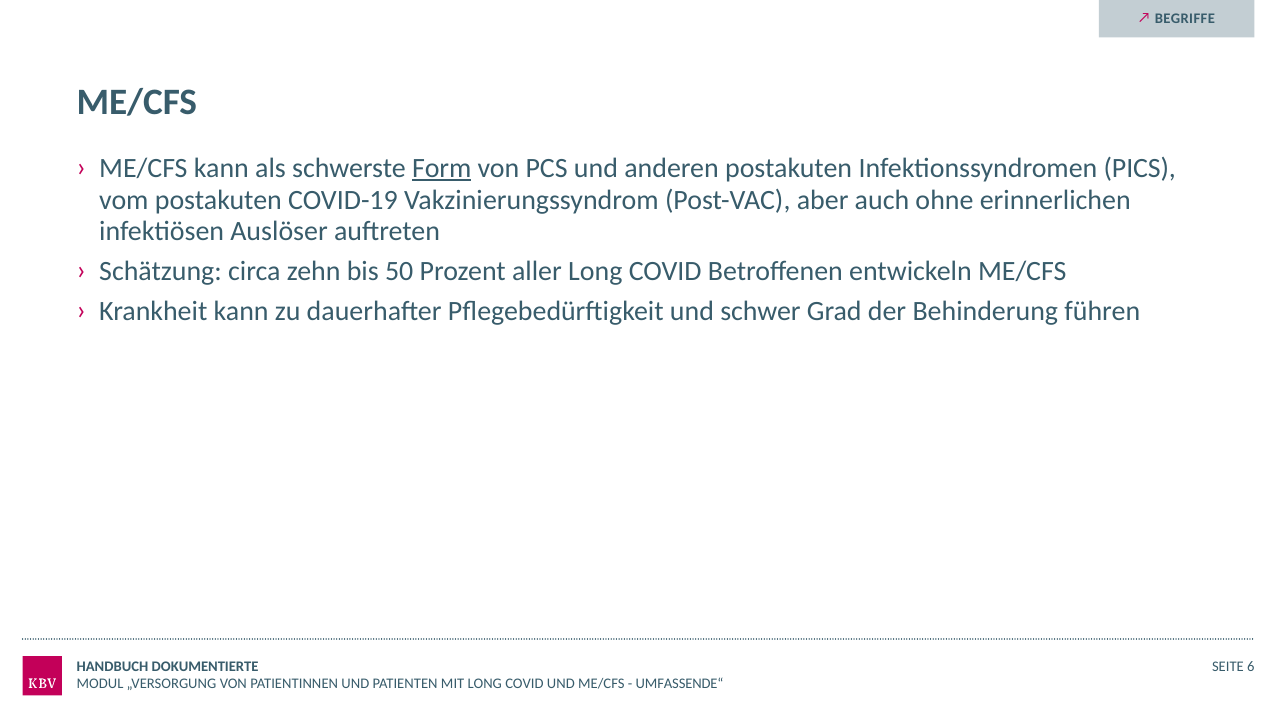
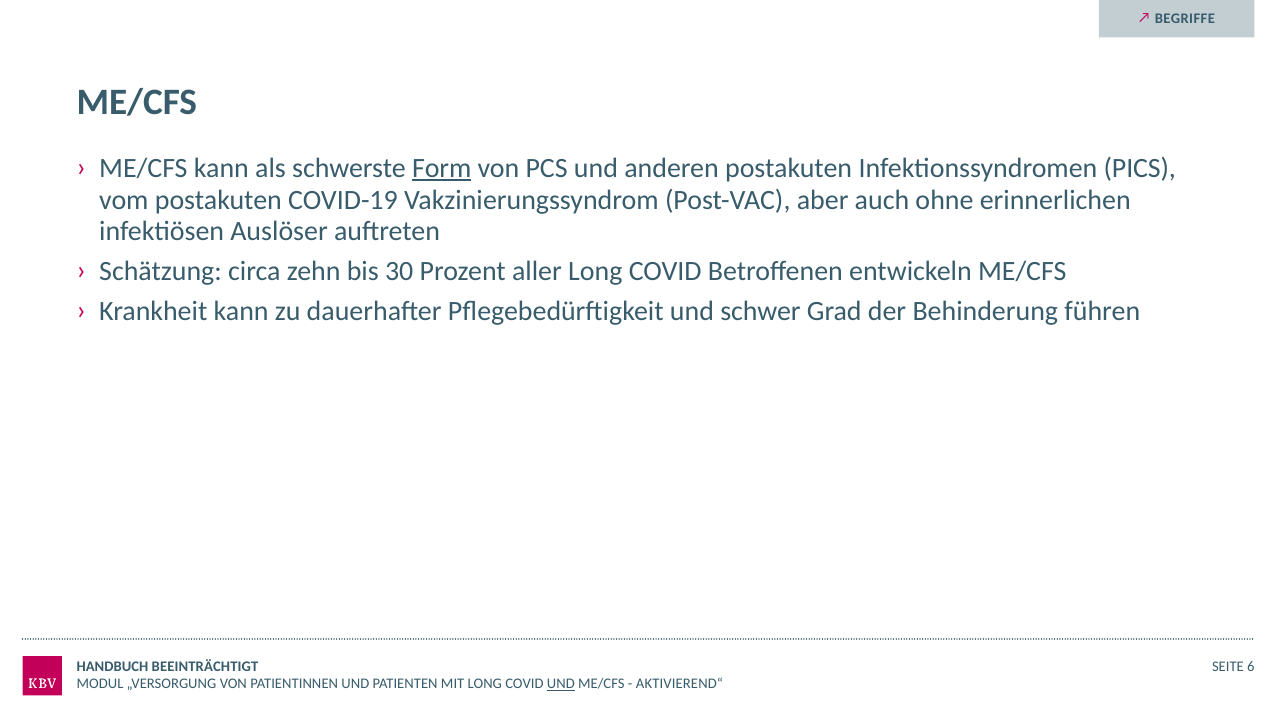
50: 50 -> 30 (399, 272)
DOKUMENTIERTE: DOKUMENTIERTE -> BEEINTRÄCHTIGT (205, 667)
UND underline: none -> present (561, 684)
UMFASSENDE“: UMFASSENDE“ -> AKTIVIEREND“ (680, 684)
